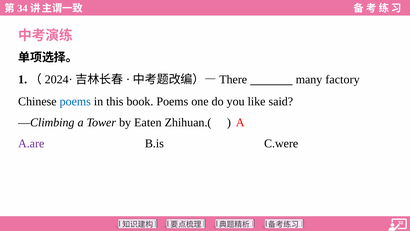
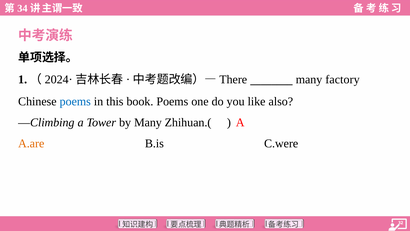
said: said -> also (281, 101)
by Eaten: Eaten -> Many (148, 122)
A.are colour: purple -> orange (31, 143)
